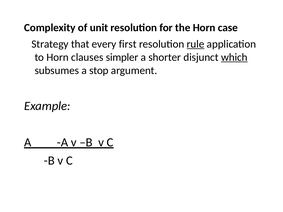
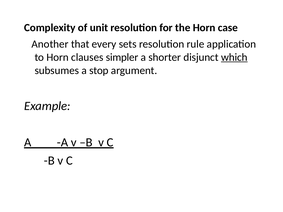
Strategy: Strategy -> Another (50, 44)
first: first -> sets (128, 44)
rule underline: present -> none (196, 44)
